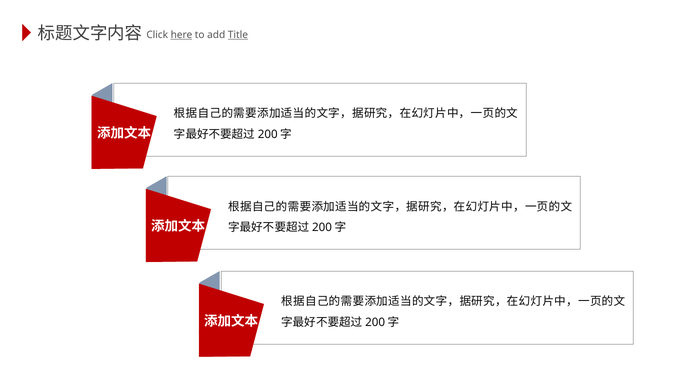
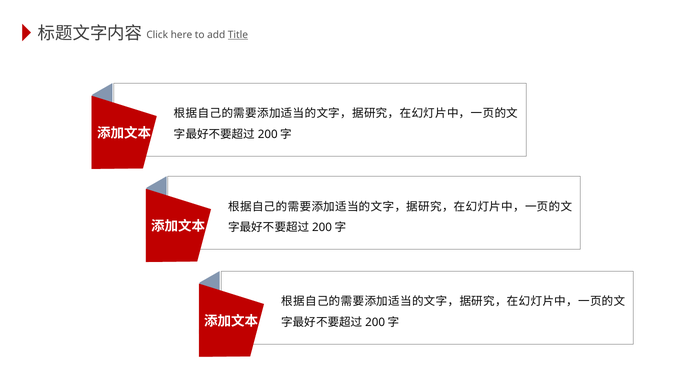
here underline: present -> none (182, 35)
